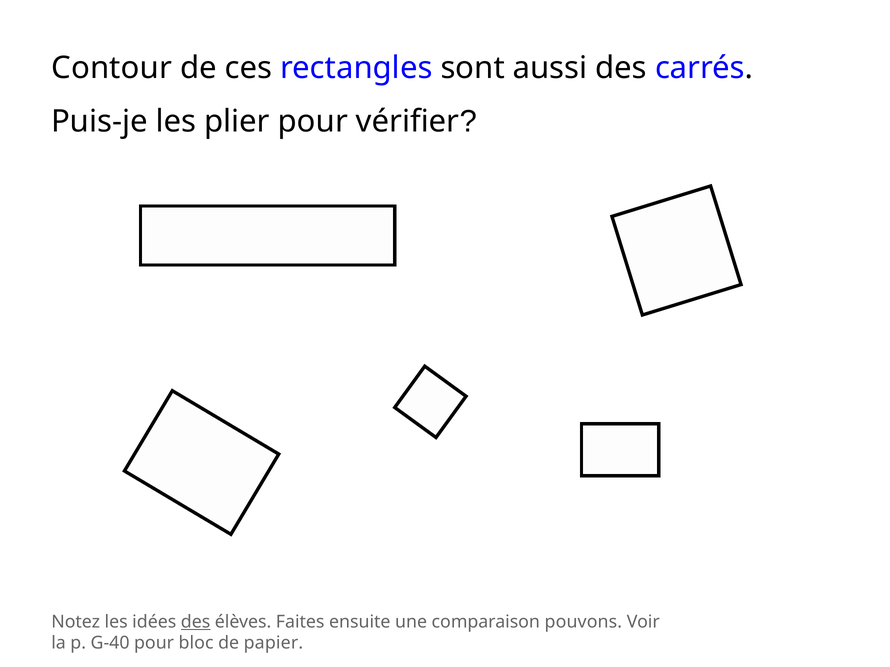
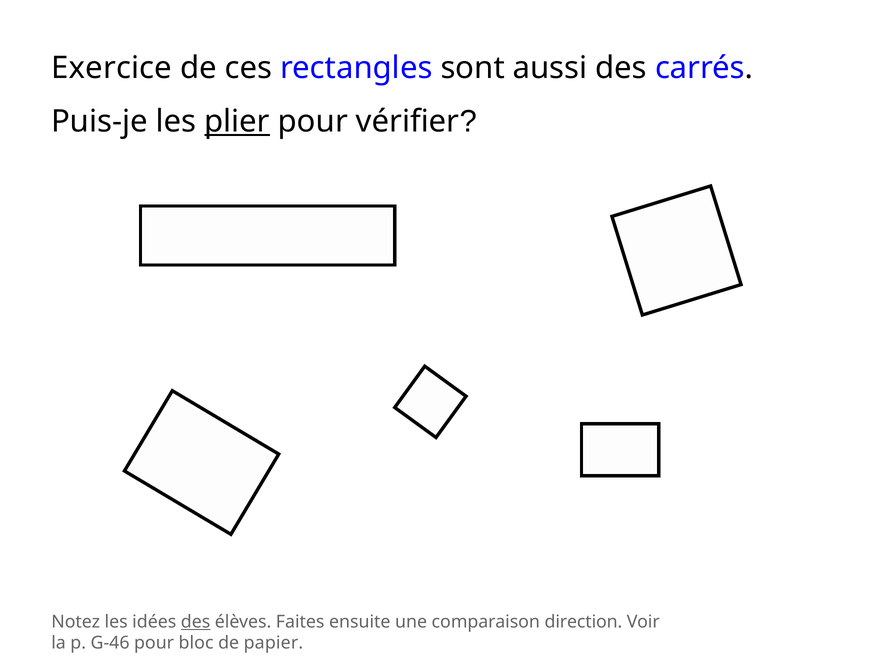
Contour: Contour -> Exercice (112, 68)
plier underline: none -> present (237, 122)
pouvons: pouvons -> direction (583, 622)
G-40: G-40 -> G-46 (110, 643)
